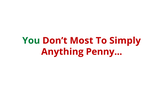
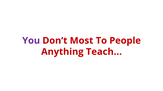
You colour: green -> purple (31, 41)
Simply: Simply -> People (125, 41)
Penny: Penny -> Teach (104, 52)
